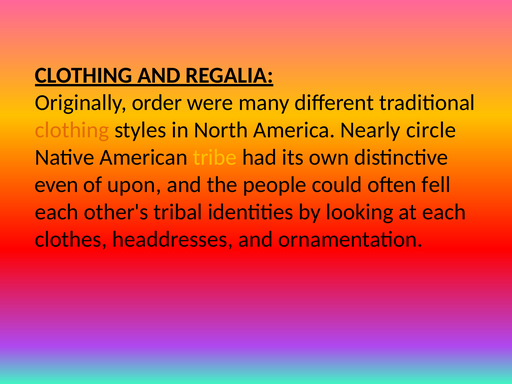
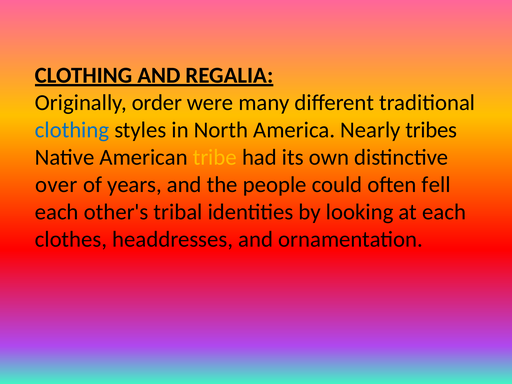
clothing colour: orange -> blue (72, 130)
circle: circle -> tribes (431, 130)
even: even -> over (56, 185)
upon: upon -> years (134, 185)
